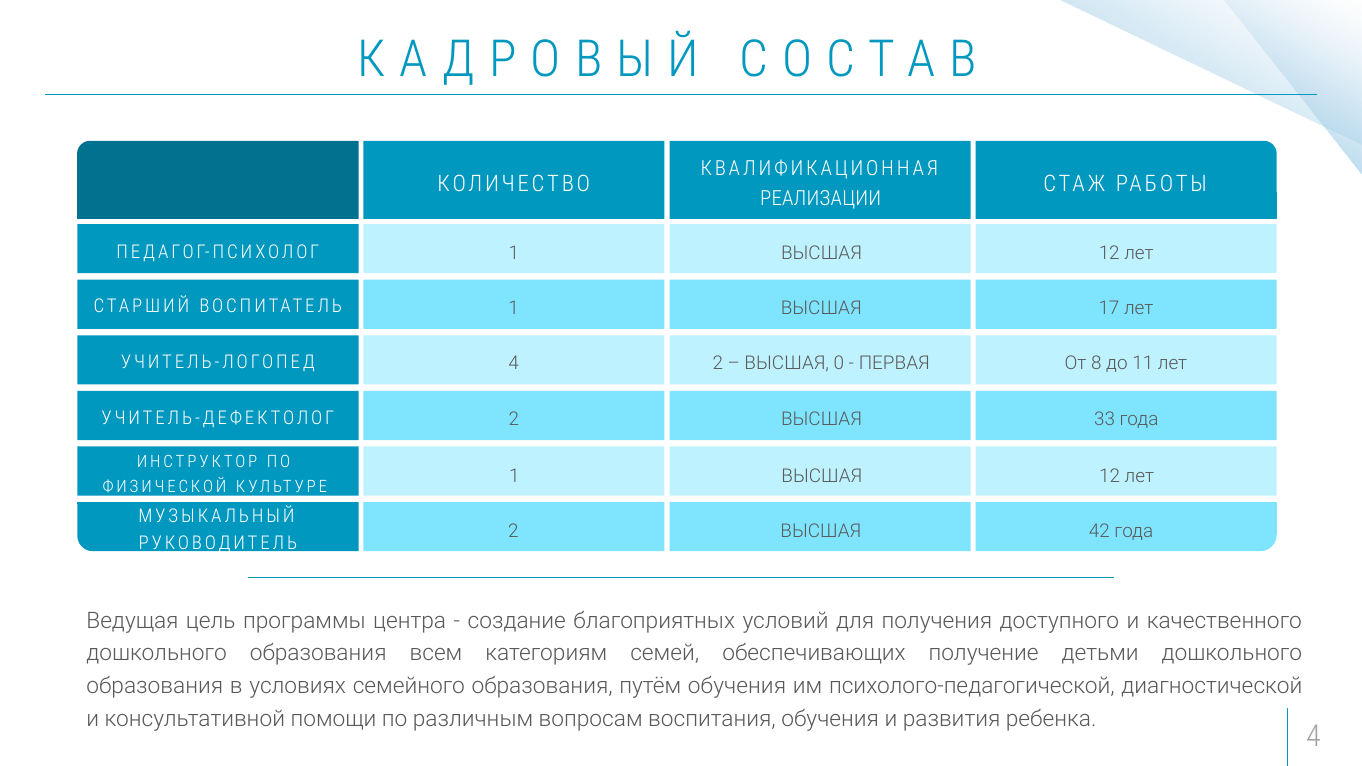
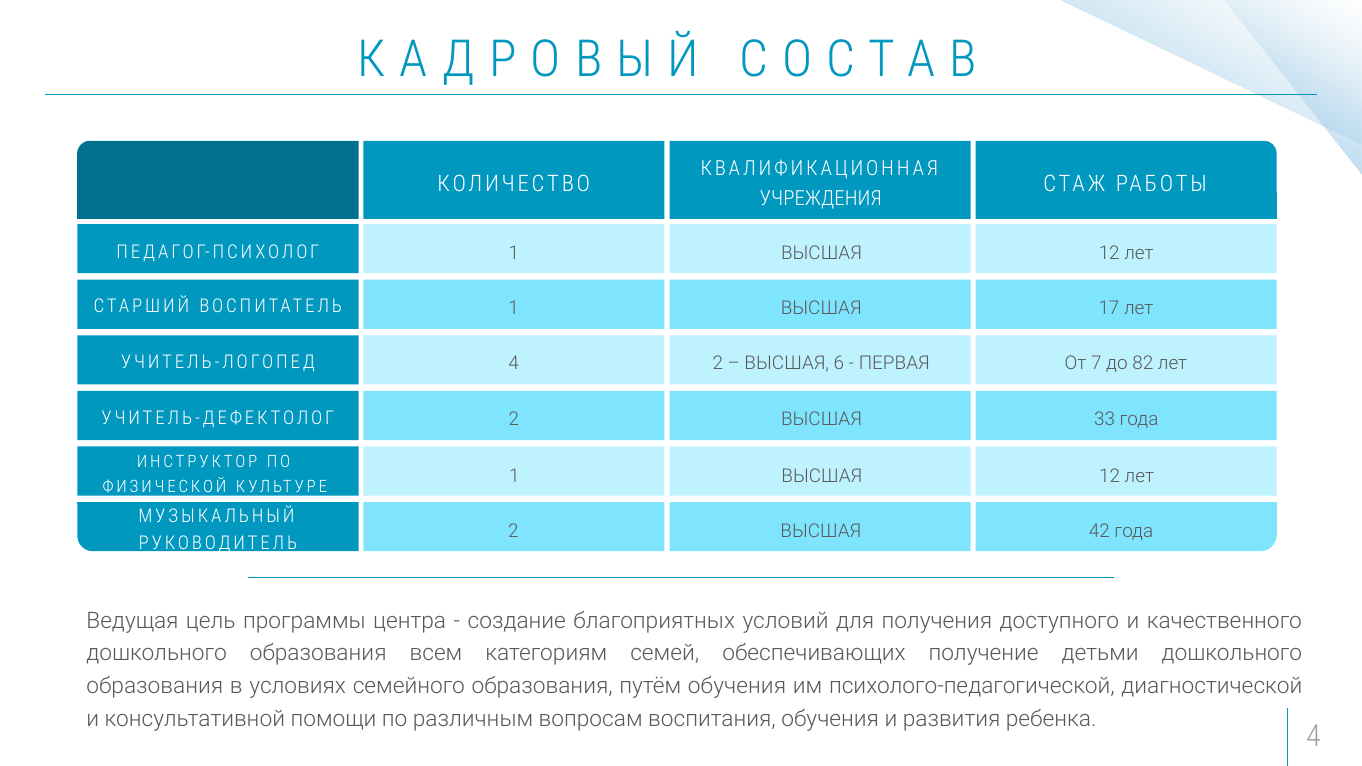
РЕАЛИЗАЦИИ: РЕАЛИЗАЦИИ -> УЧРЕЖДЕНИЯ (821, 199)
0: 0 -> 6 (839, 364)
8: 8 -> 7 (1096, 364)
11: 11 -> 82 (1143, 364)
